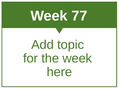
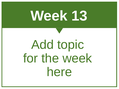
77: 77 -> 13 (79, 16)
